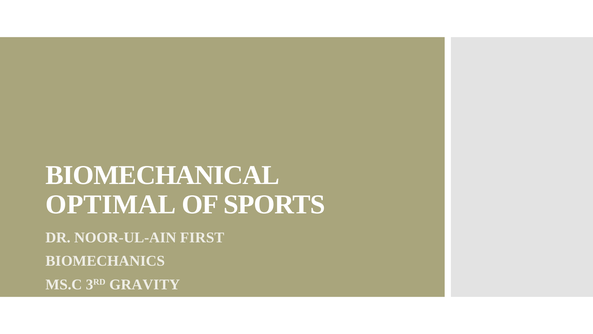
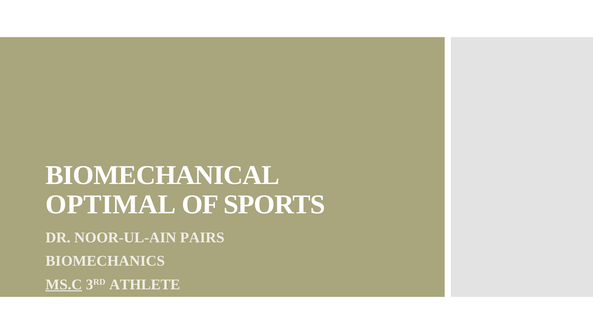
FIRST: FIRST -> PAIRS (202, 237)
MS.C underline: none -> present (64, 284)
GRAVITY: GRAVITY -> ATHLETE (145, 284)
